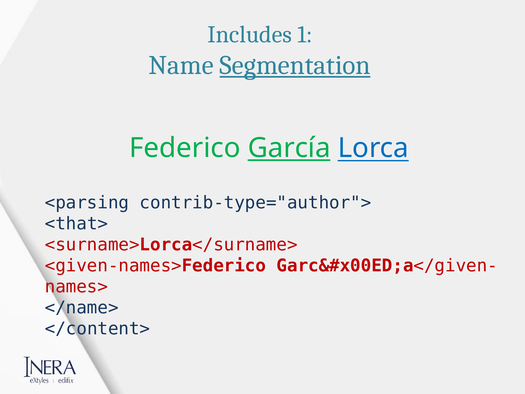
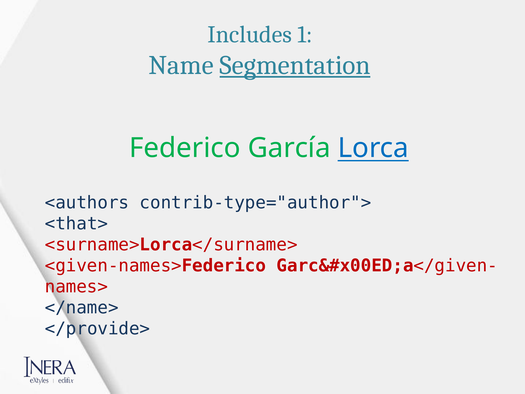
García underline: present -> none (289, 148)
<parsing: <parsing -> <authors (87, 202)
</content>: </content> -> </provide> (98, 328)
